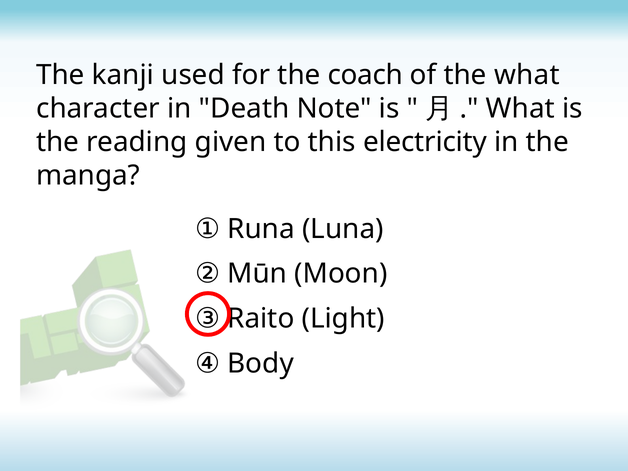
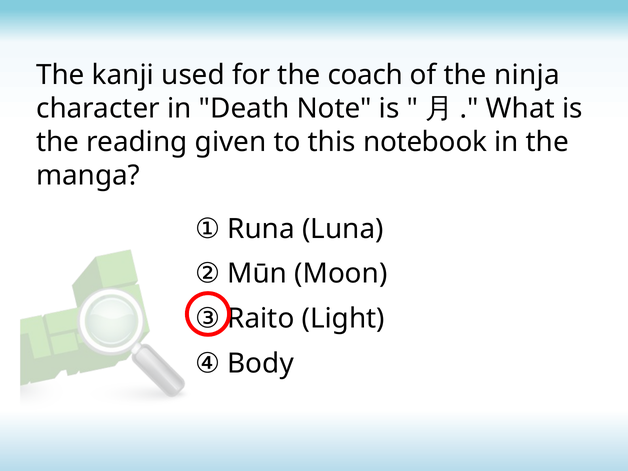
the what: what -> ninja (527, 75)
electricity: electricity -> notebook (425, 142)
